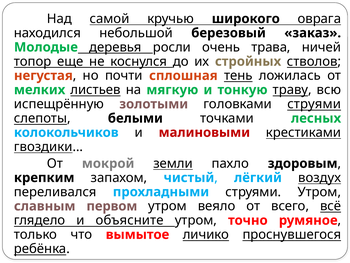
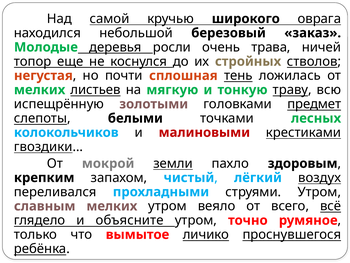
головками струями: струями -> предмет (314, 104)
славным первом: первом -> мелких (112, 206)
